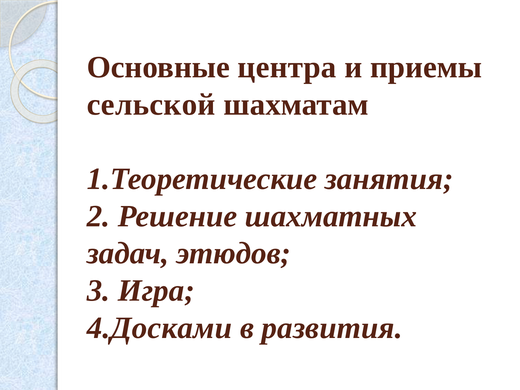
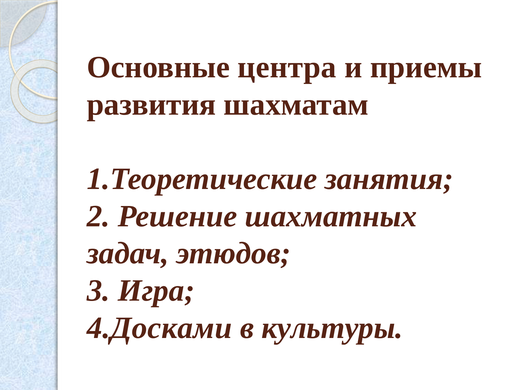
сельской: сельской -> развития (151, 104)
развития: развития -> культуры (332, 328)
